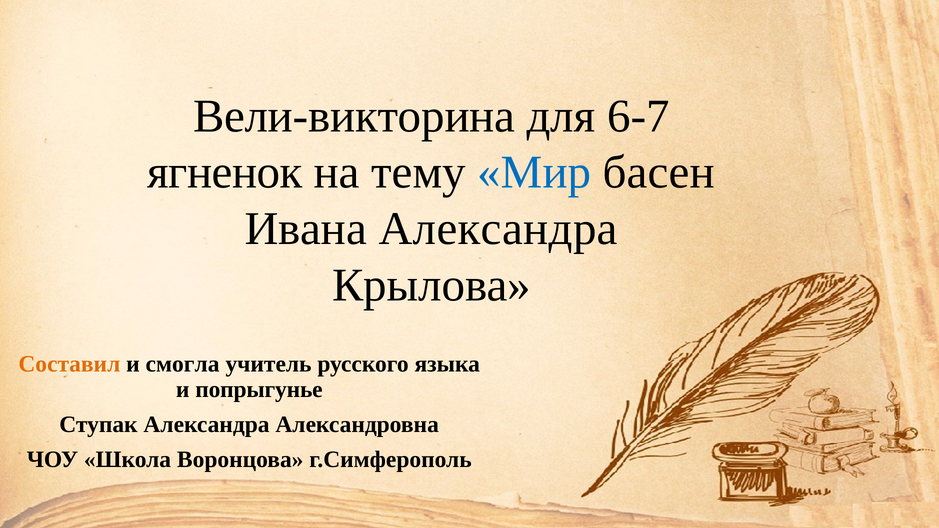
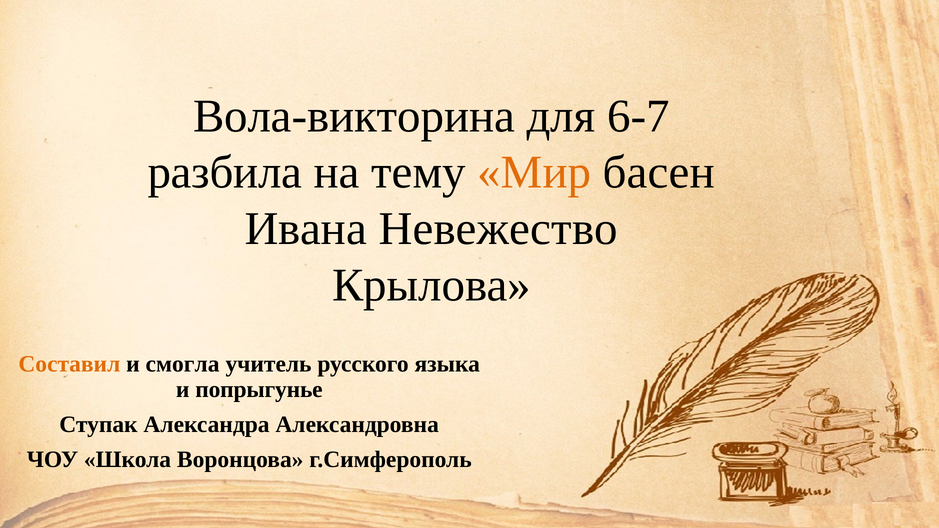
Вели-викторина: Вели-викторина -> Вола-викторина (354, 116)
ягненок: ягненок -> разбила (225, 172)
Мир colour: blue -> orange (534, 172)
Ивана Александра: Александра -> Невежество (498, 229)
